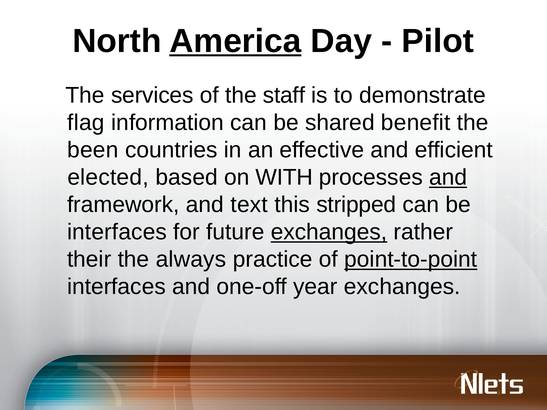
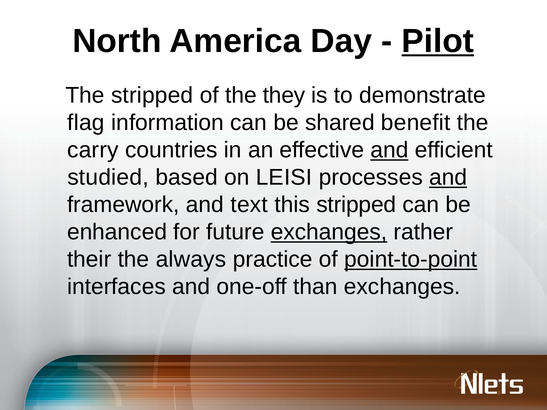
America underline: present -> none (235, 41)
Pilot underline: none -> present (438, 41)
The services: services -> stripped (152, 95)
staff: staff -> they (284, 95)
been: been -> carry (93, 150)
and underline: none -> present (389, 150)
elected: elected -> studied (108, 178)
WITH: WITH -> LEISI (284, 178)
interfaces: interfaces -> enhanced (117, 232)
year: year -> than (315, 287)
